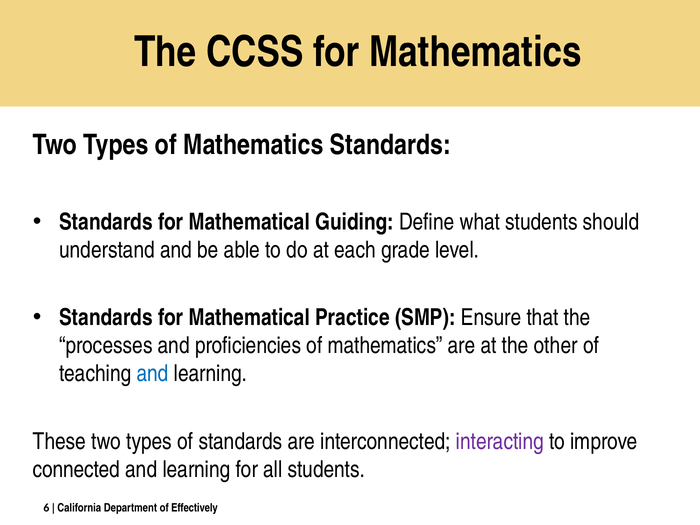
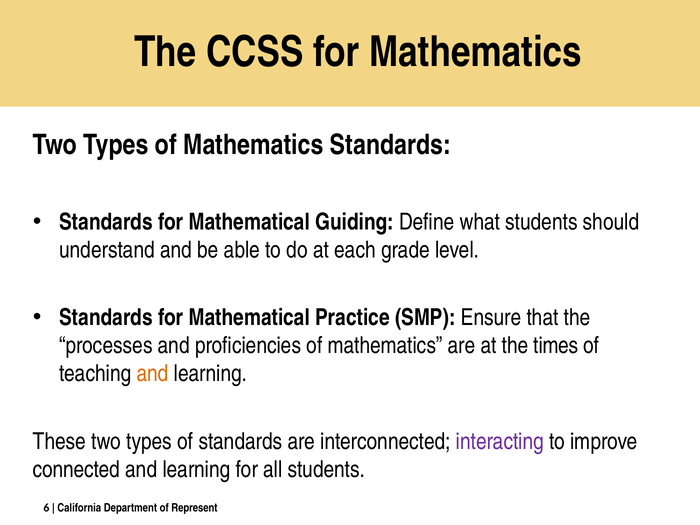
other: other -> times (556, 346)
and colour: blue -> orange (153, 374)
Effectively: Effectively -> Represent (194, 508)
